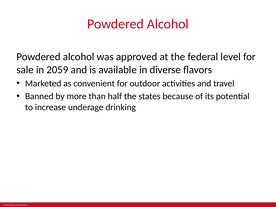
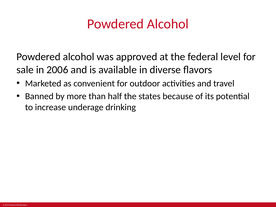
2059: 2059 -> 2006 (57, 70)
